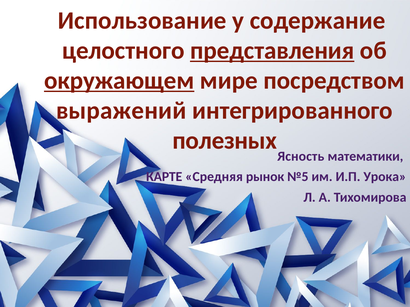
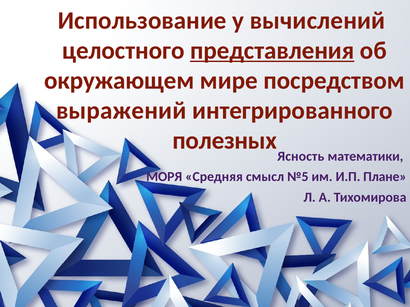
содержание: содержание -> вычислений (317, 21)
окружающем underline: present -> none (119, 81)
КАРТЕ: КАРТЕ -> МОРЯ (164, 177)
рынок: рынок -> смысл (265, 177)
Урока: Урока -> Плане (385, 177)
